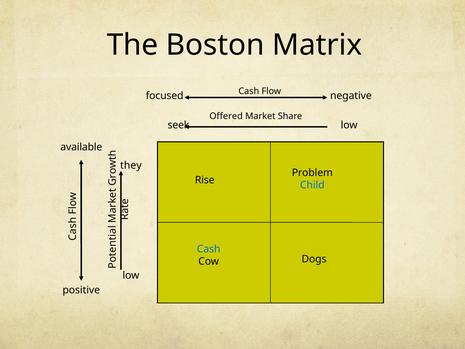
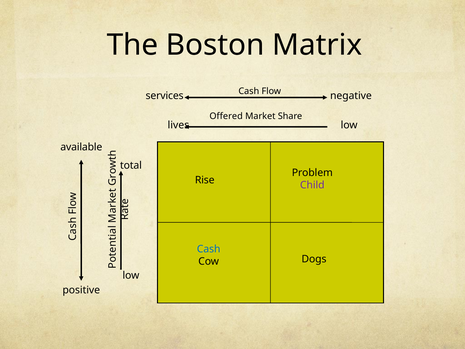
focused: focused -> services (165, 96)
seek: seek -> lives (178, 125)
they: they -> total (131, 165)
Child colour: blue -> purple (312, 185)
